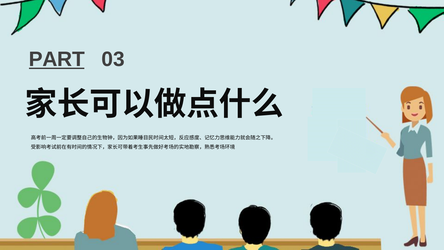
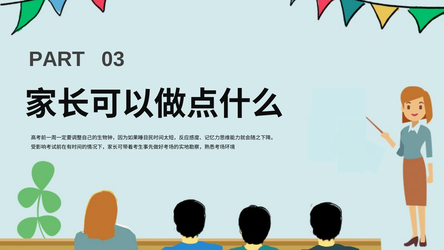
PART underline: present -> none (57, 59)
